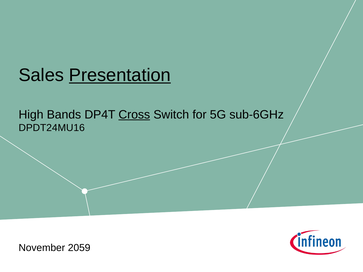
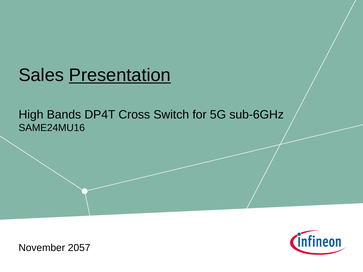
Cross underline: present -> none (134, 115)
DPDT24MU16: DPDT24MU16 -> SAME24MU16 (52, 128)
2059: 2059 -> 2057 (79, 248)
